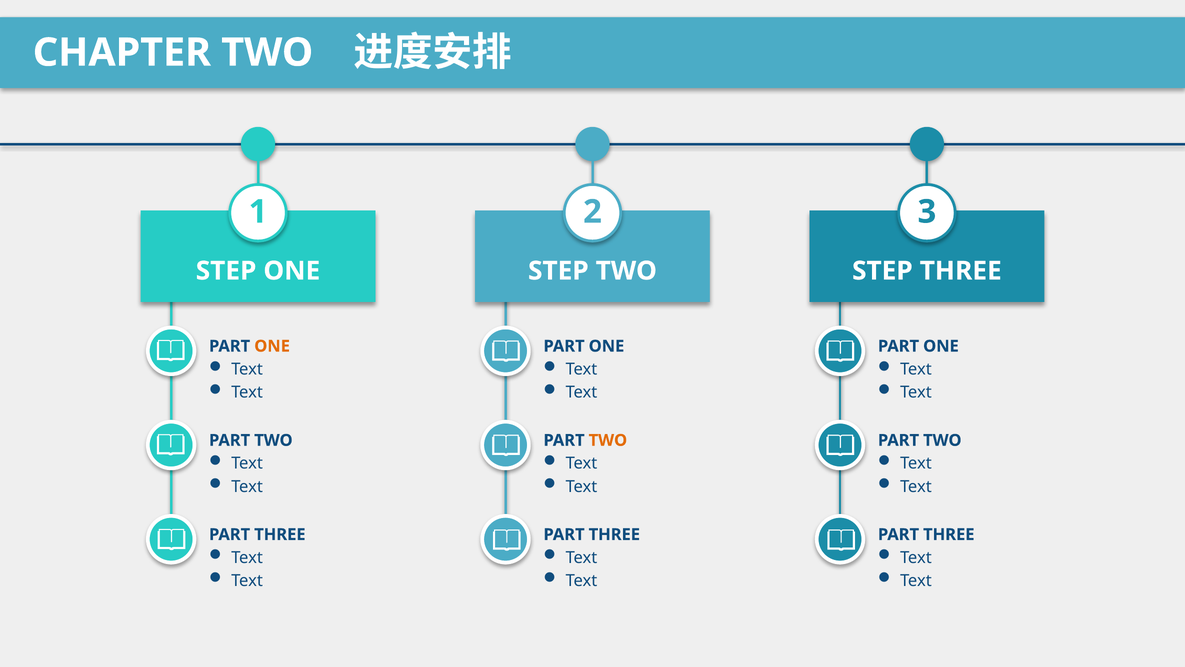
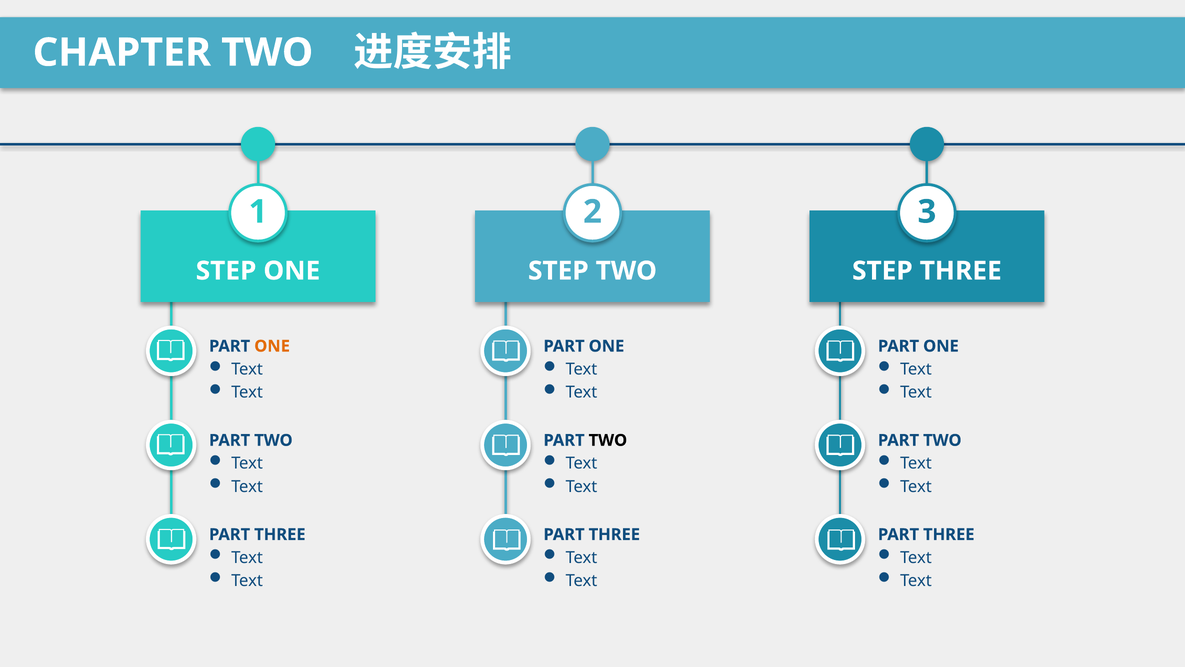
TWO colour: orange -> black (608, 440)
